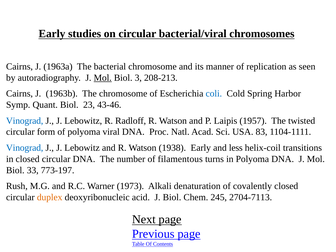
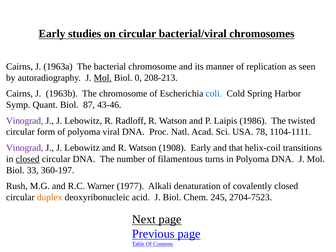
3: 3 -> 0 (138, 78)
23: 23 -> 87 (89, 105)
Vinograd colour: blue -> purple (25, 121)
1957: 1957 -> 1986 (253, 121)
83: 83 -> 78 (262, 132)
Vinograd colour: blue -> purple (25, 148)
1938: 1938 -> 1908 (172, 148)
less: less -> that (236, 148)
closed underline: none -> present (28, 159)
773-197: 773-197 -> 360-197 (58, 170)
1973: 1973 -> 1977 (130, 186)
2704-7113: 2704-7113 -> 2704-7523 (251, 197)
